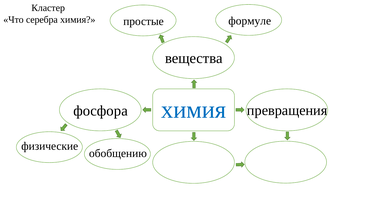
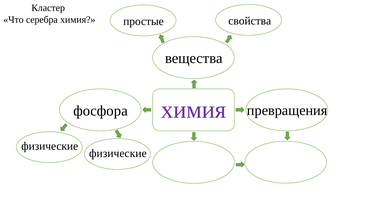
формуле: формуле -> свойства (250, 21)
химия colour: blue -> purple (194, 110)
обобщению: обобщению -> физические (118, 153)
